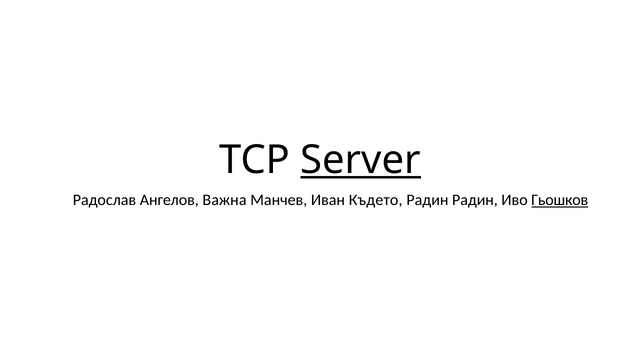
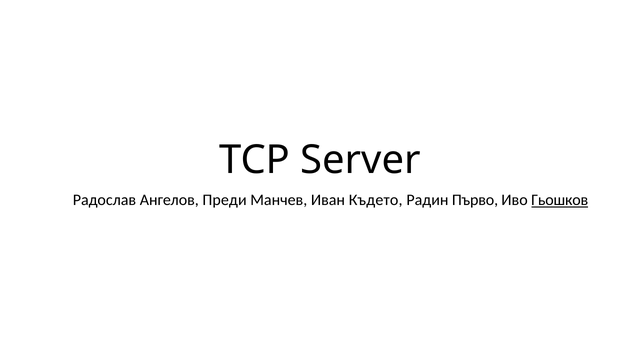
Server underline: present -> none (361, 160)
Важна: Важна -> Преди (225, 200)
Радин Радин: Радин -> Първо (475, 200)
